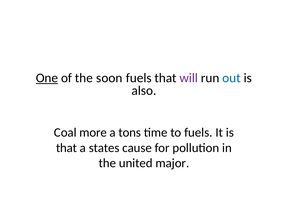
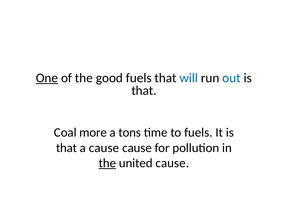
soon: soon -> good (109, 78)
will colour: purple -> blue (189, 78)
also: also -> that (144, 91)
a states: states -> cause (104, 148)
the underline: none -> present (107, 163)
united major: major -> cause (172, 163)
